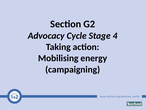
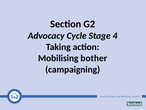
energy: energy -> bother (94, 58)
